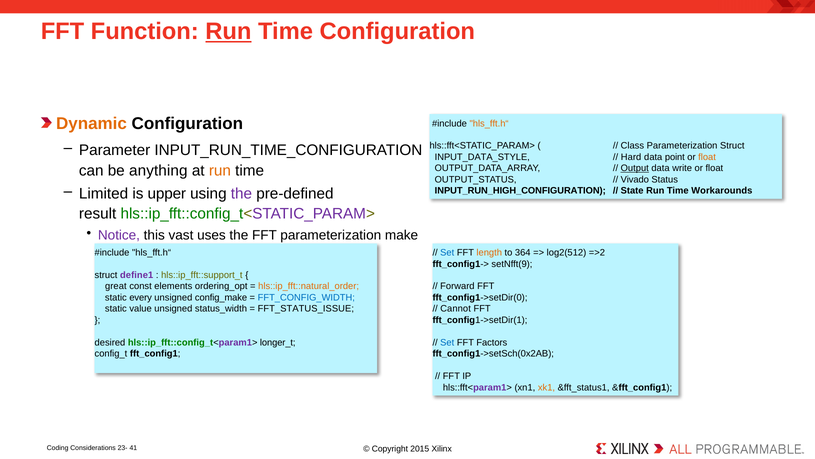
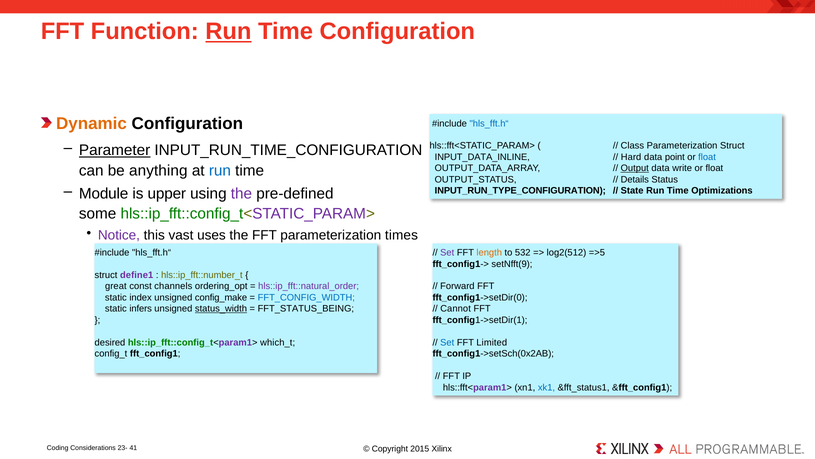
hls_fft.h“ colour: orange -> blue (489, 123)
Parameter underline: none -> present (115, 150)
INPUT_DATA_STYLE: INPUT_DATA_STYLE -> INPUT_DATA_INLINE (482, 157)
float colour: orange -> blue (707, 157)
run colour: orange -> blue (220, 170)
Vivado: Vivado -> Details (635, 179)
Limited: Limited -> Module (104, 194)
INPUT_RUN_HIGH_CONFIGURATION: INPUT_RUN_HIGH_CONFIGURATION -> INPUT_RUN_TYPE_CONFIGURATION (520, 191)
Workarounds: Workarounds -> Optimizations (722, 191)
result: result -> some (98, 214)
make: make -> times (401, 235)
Set colour: blue -> purple (447, 252)
364: 364 -> 532 (523, 252)
=>2: =>2 -> =>5 (597, 252)
hls::ip_fft::support_t: hls::ip_fft::support_t -> hls::ip_fft::number_t (202, 275)
elements: elements -> channels (173, 286)
hls::ip_fft::natural_order colour: orange -> purple (309, 286)
every: every -> index (141, 297)
value: value -> infers (141, 309)
status_width underline: none -> present (221, 309)
FFT_STATUS_ISSUE: FFT_STATUS_ISSUE -> FFT_STATUS_BEING (306, 309)
longer_t: longer_t -> which_t (278, 342)
Factors: Factors -> Limited (492, 342)
xk1 colour: orange -> blue (546, 387)
